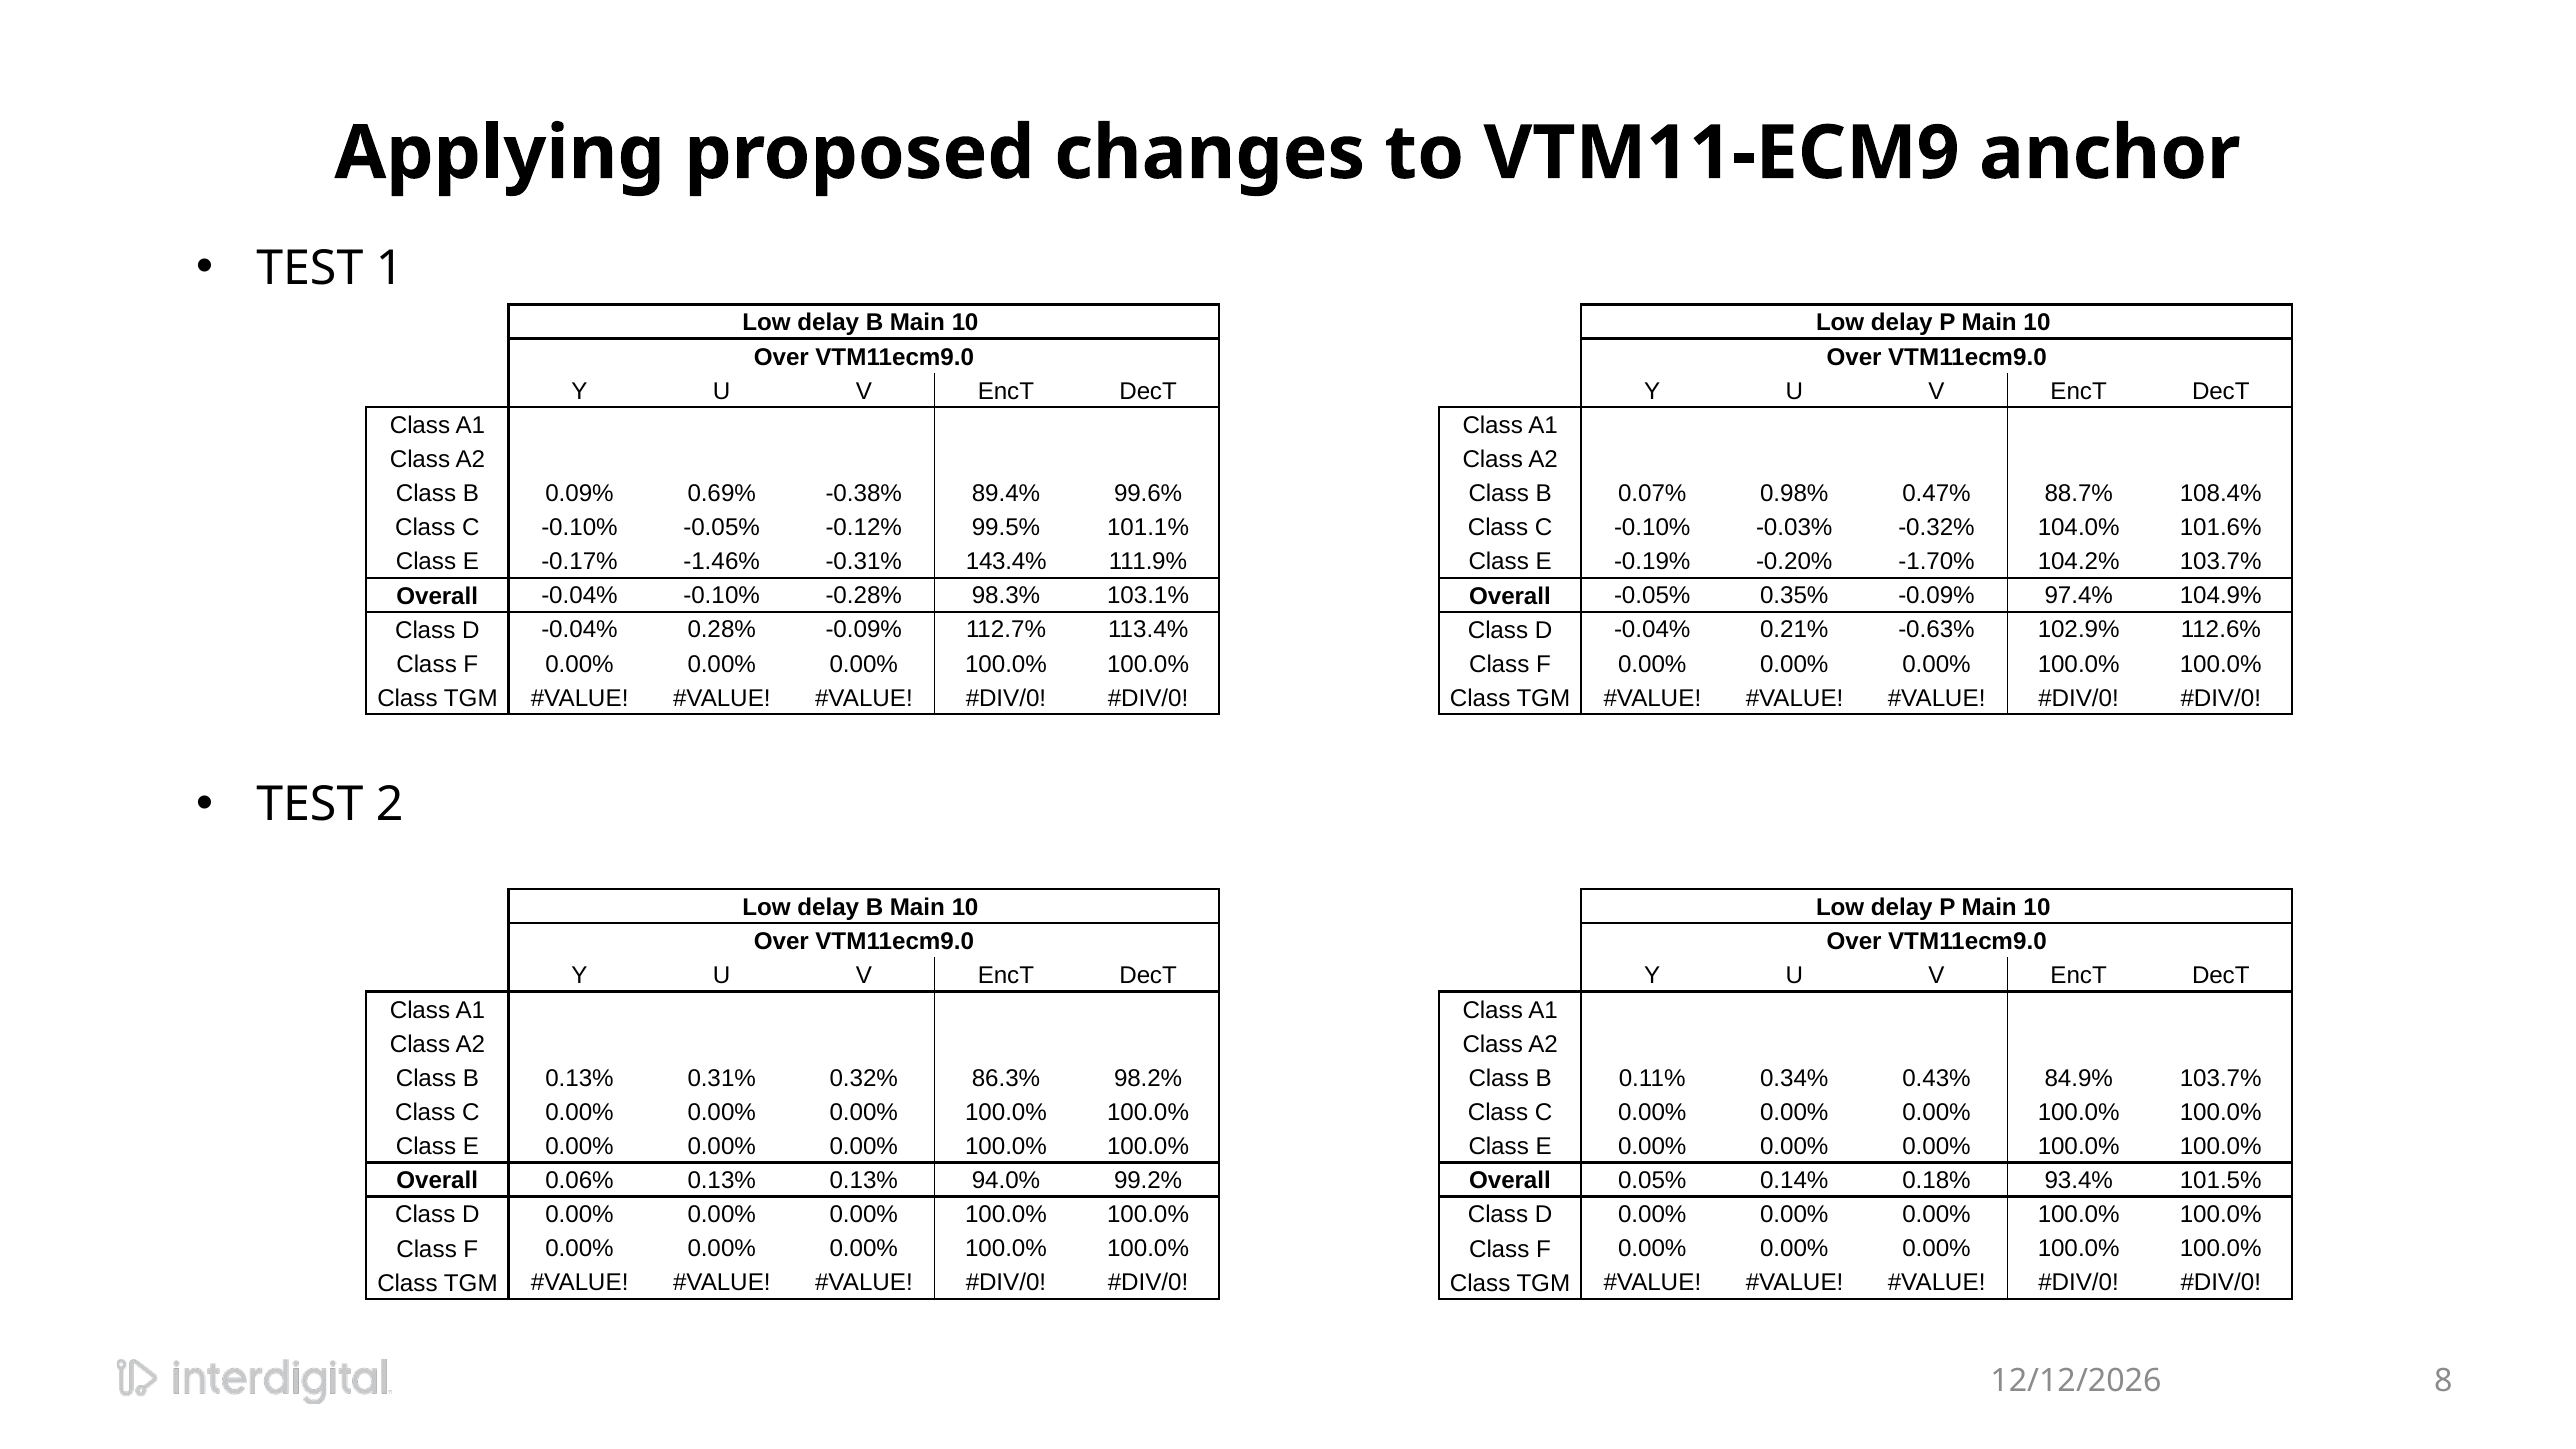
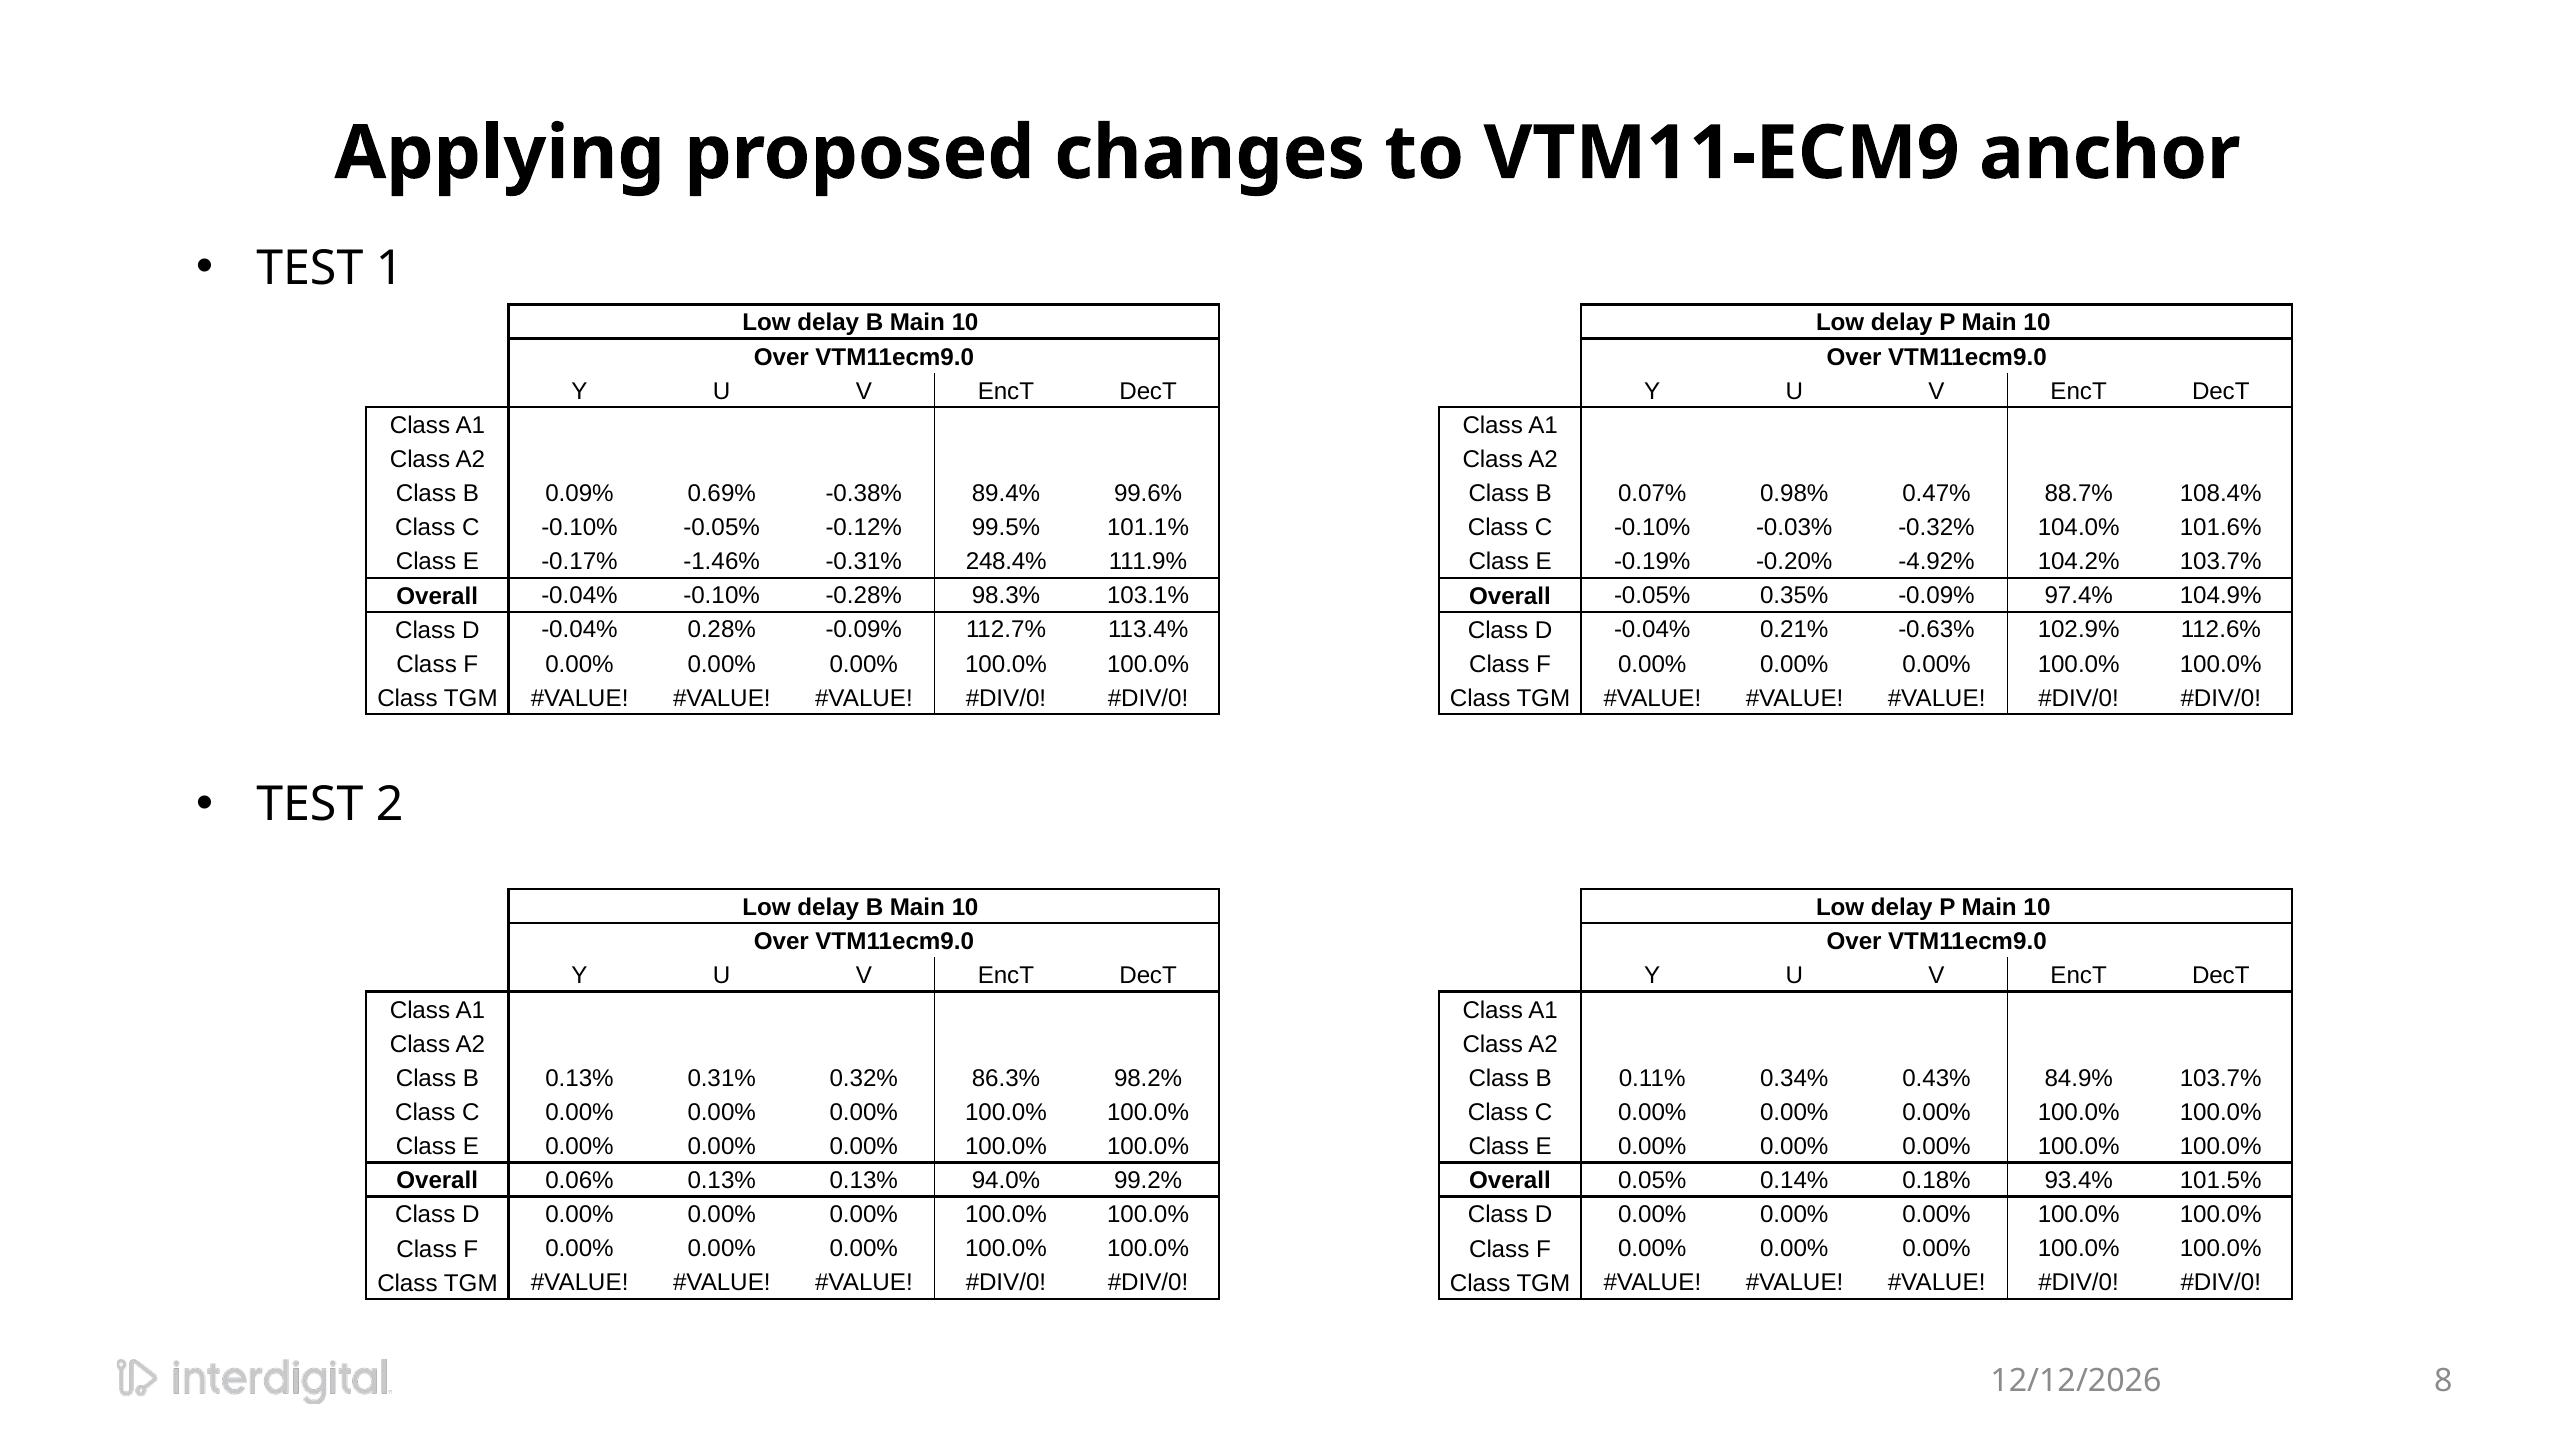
143.4%: 143.4% -> 248.4% (1006, 562)
-1.70%: -1.70% -> -4.92% (1937, 562)
